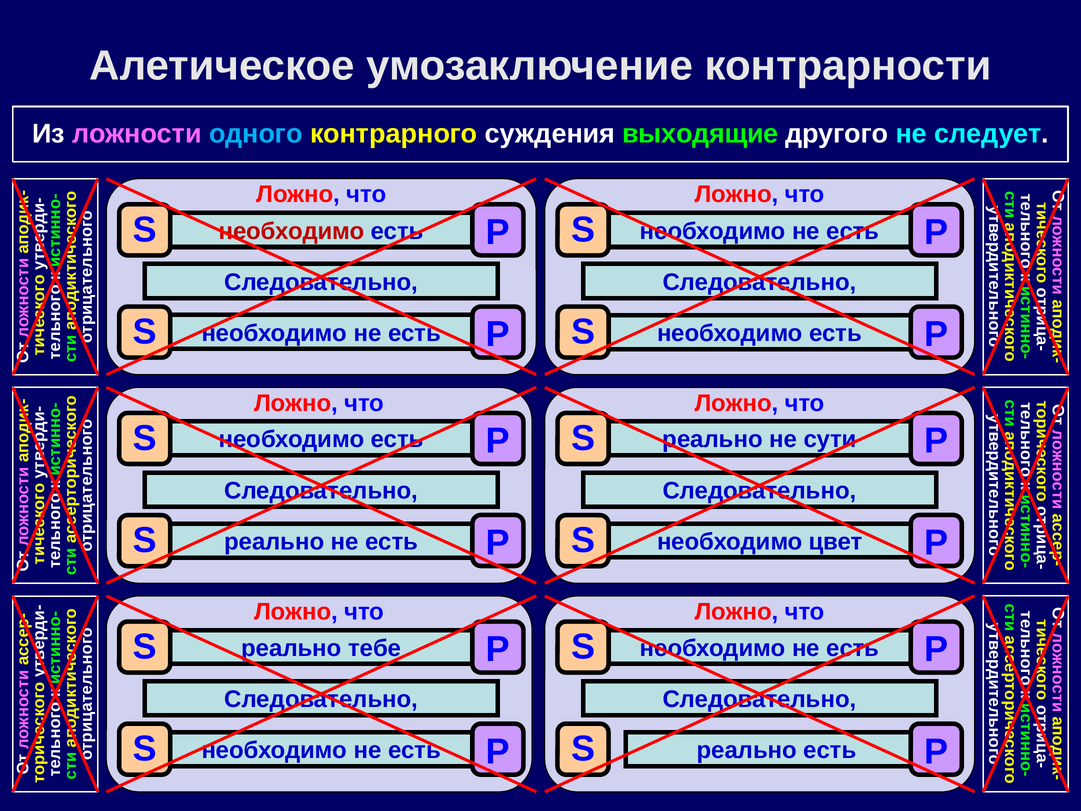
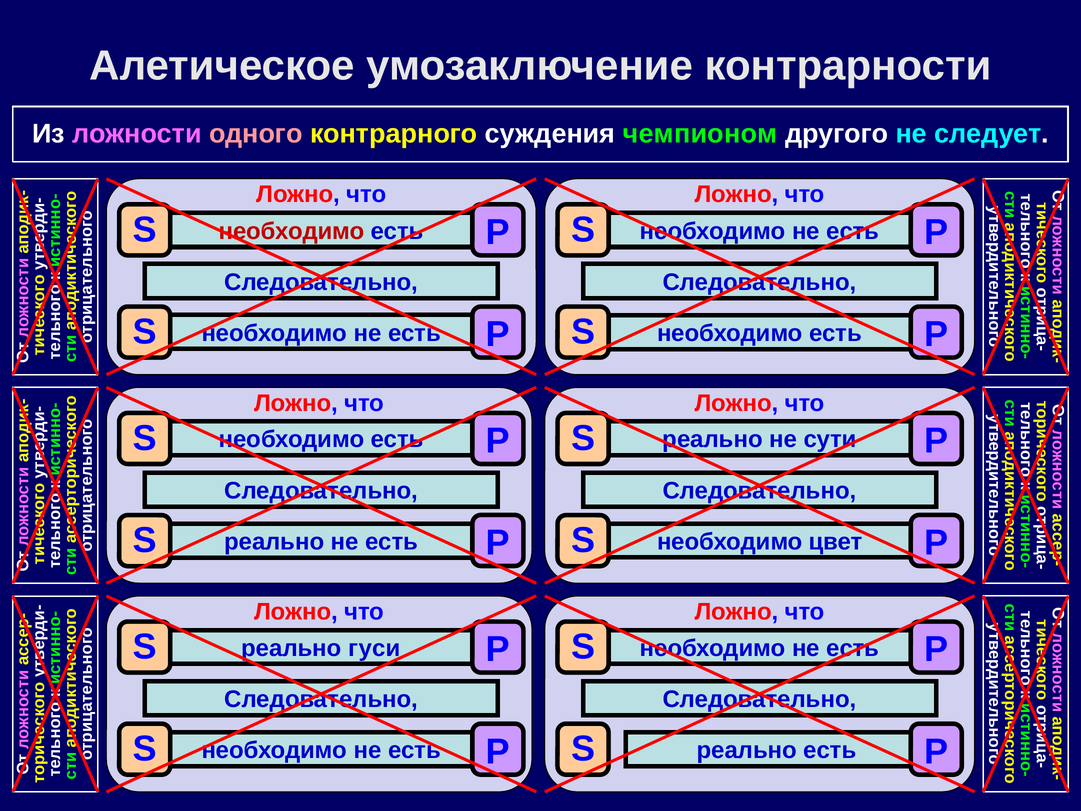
одного colour: light blue -> pink (256, 134)
выходящие: выходящие -> чемпионом (700, 134)
тебе: тебе -> гуси (374, 648)
